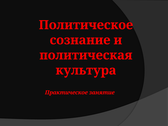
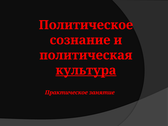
культура underline: none -> present (86, 70)
